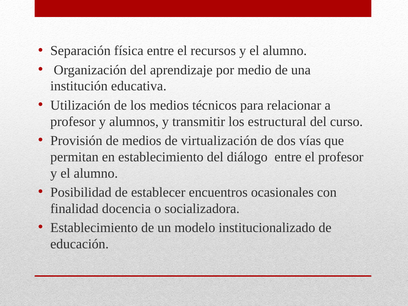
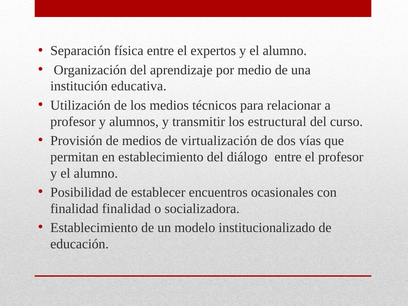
recursos: recursos -> expertos (213, 51)
finalidad docencia: docencia -> finalidad (126, 209)
